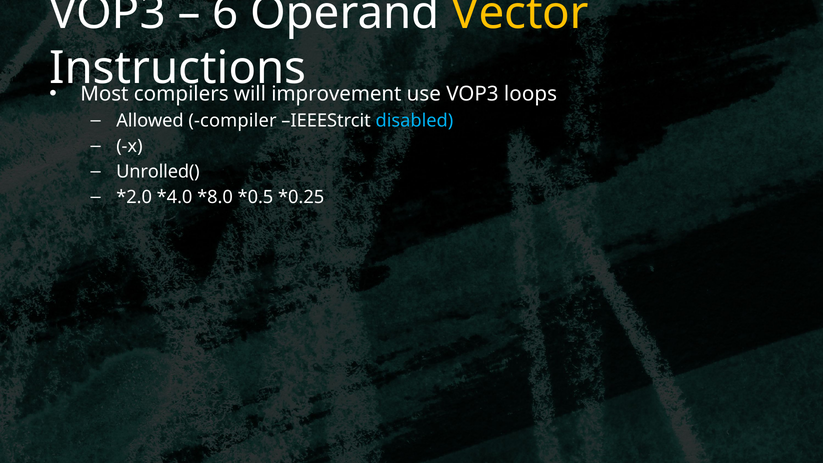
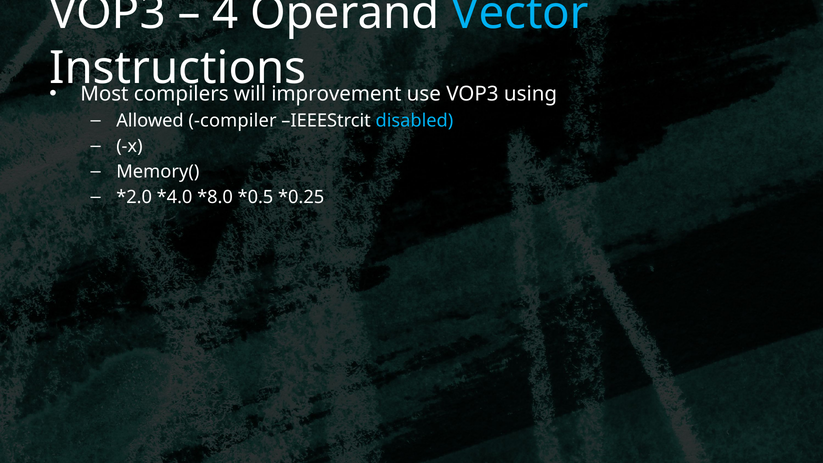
6: 6 -> 4 (225, 13)
Vector colour: yellow -> light blue (520, 13)
loops: loops -> using (531, 94)
Unrolled(: Unrolled( -> Memory( (158, 172)
